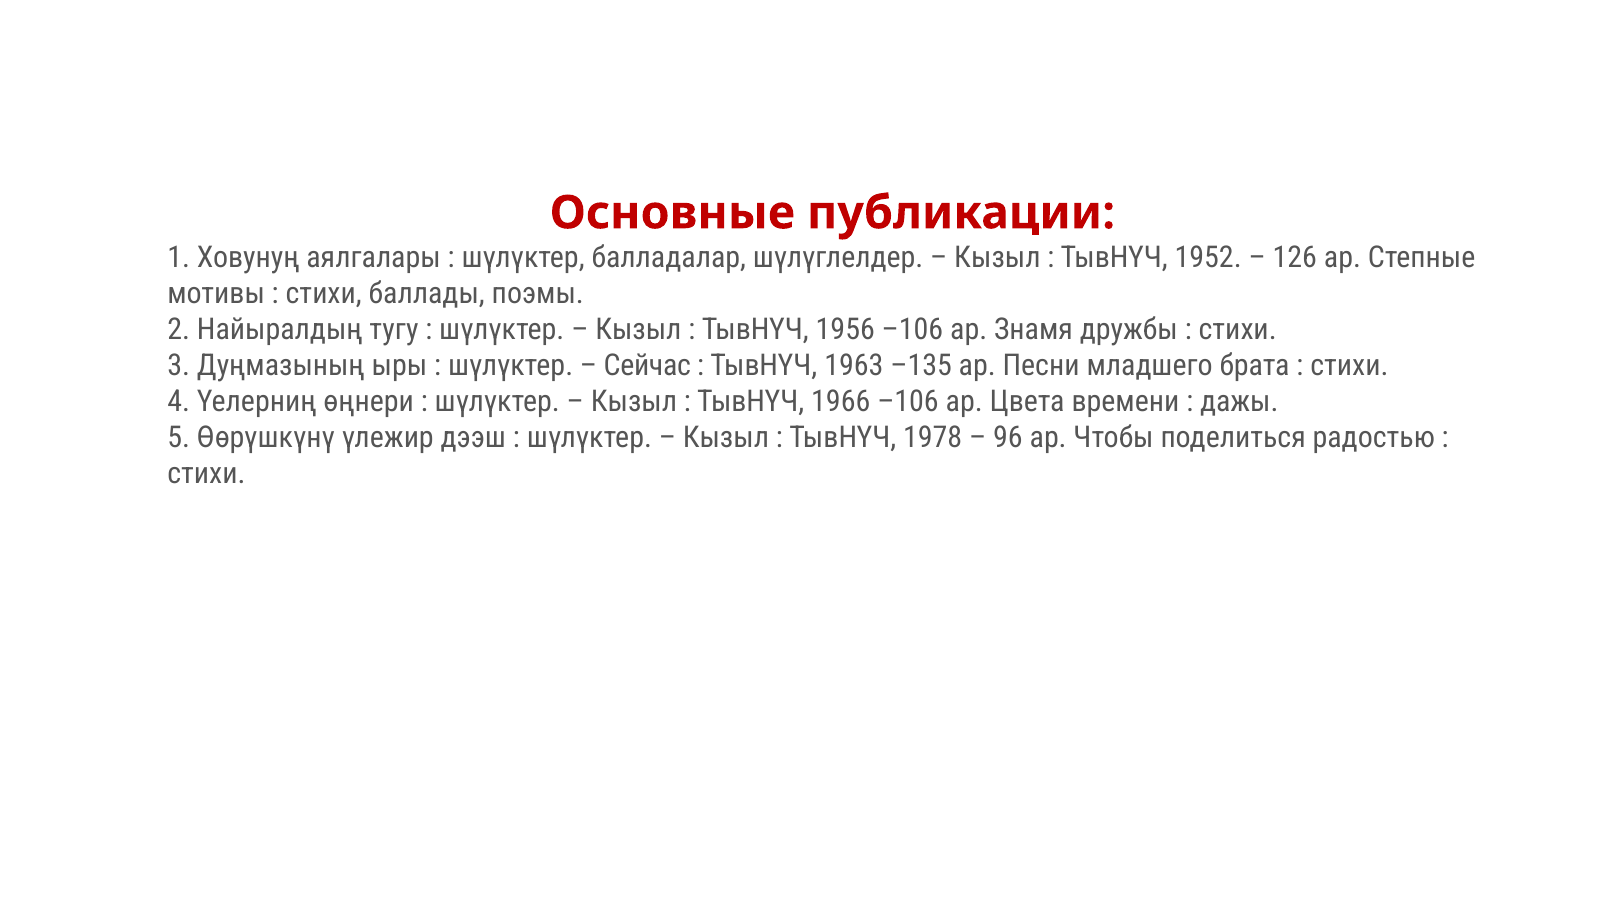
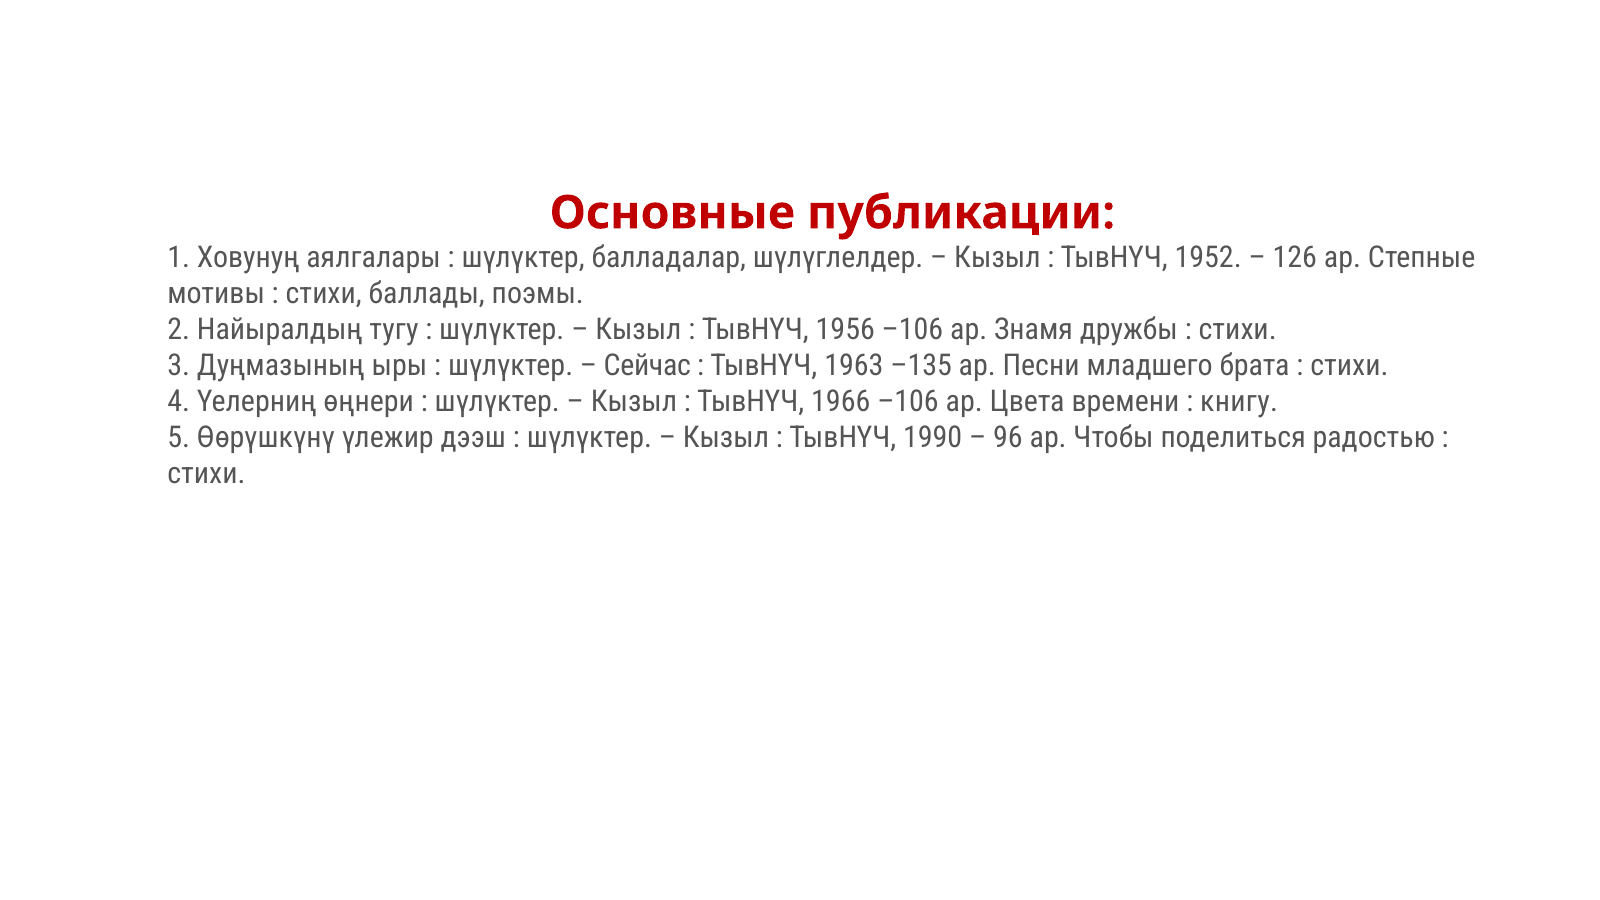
дажы: дажы -> книгу (1239, 402)
1978: 1978 -> 1990 (933, 438)
